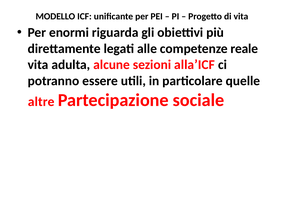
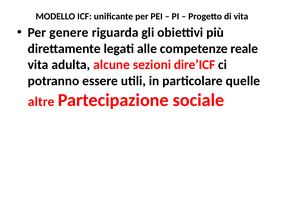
enormi: enormi -> genere (69, 33)
alla’ICF: alla’ICF -> dire’ICF (195, 65)
